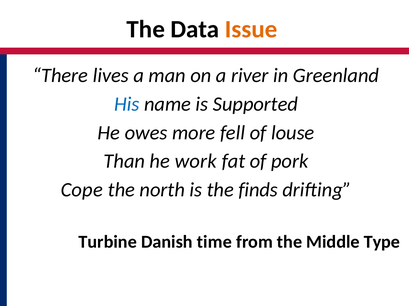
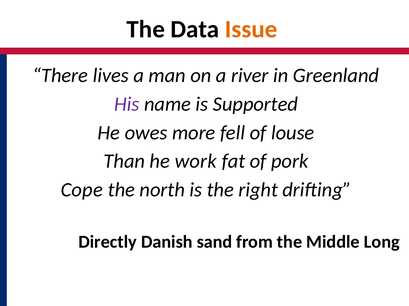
His colour: blue -> purple (127, 104)
finds: finds -> right (258, 190)
Turbine: Turbine -> Directly (108, 242)
time: time -> sand (215, 242)
Type: Type -> Long (382, 242)
